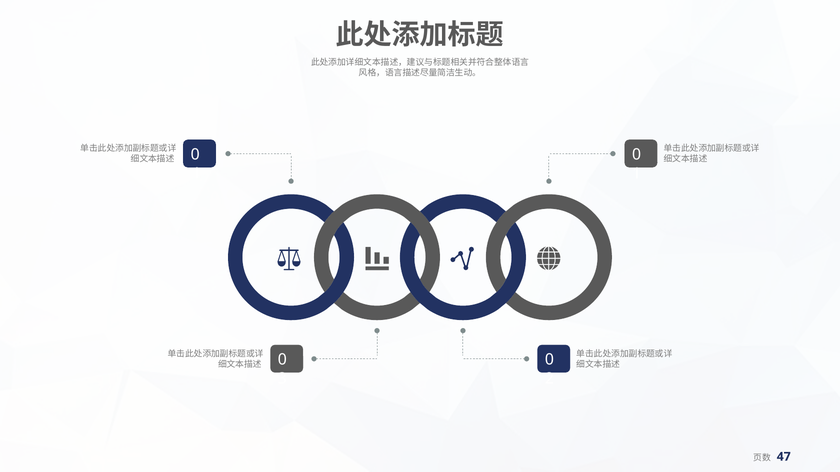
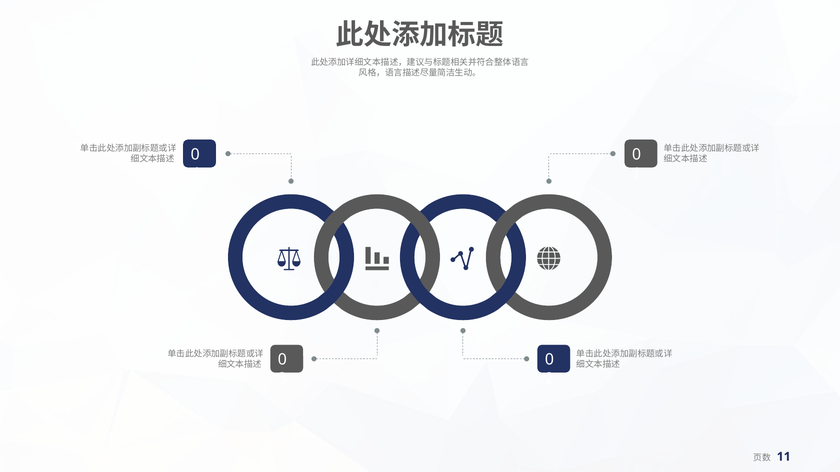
47: 47 -> 11 (784, 457)
